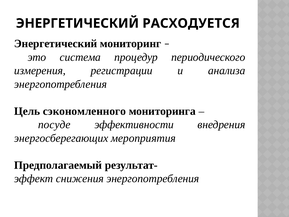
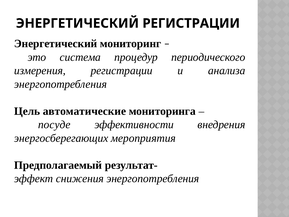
ЭНЕРГЕТИЧЕСКИЙ РАСХОДУЕТСЯ: РАСХОДУЕТСЯ -> РЕГИСТРАЦИИ (191, 23)
сэкономленного: сэкономленного -> автоматические (84, 111)
